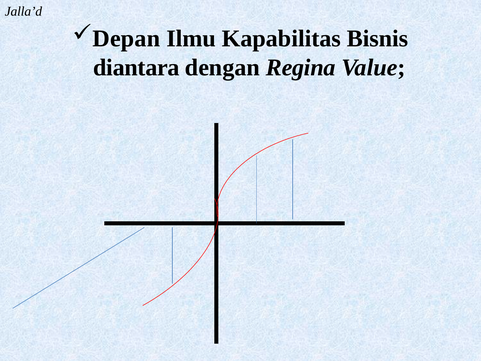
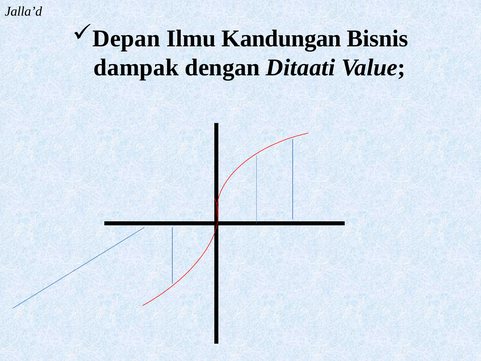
Kapabilitas: Kapabilitas -> Kandungan (281, 39)
diantara: diantara -> dampak (136, 67)
Regina: Regina -> Ditaati (301, 67)
